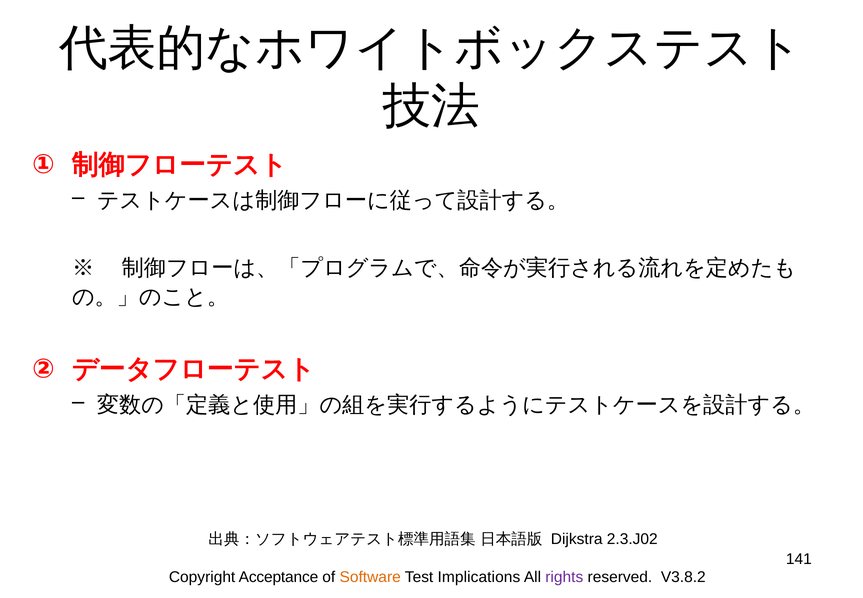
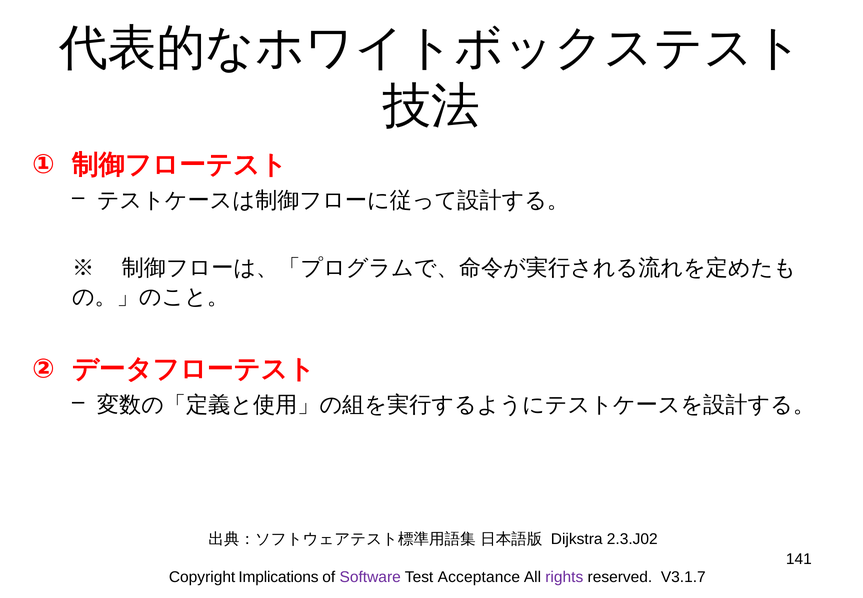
Acceptance: Acceptance -> Implications (278, 577)
Software colour: orange -> purple (370, 577)
Implications: Implications -> Acceptance (479, 577)
V3.8.2: V3.8.2 -> V3.1.7 (683, 577)
